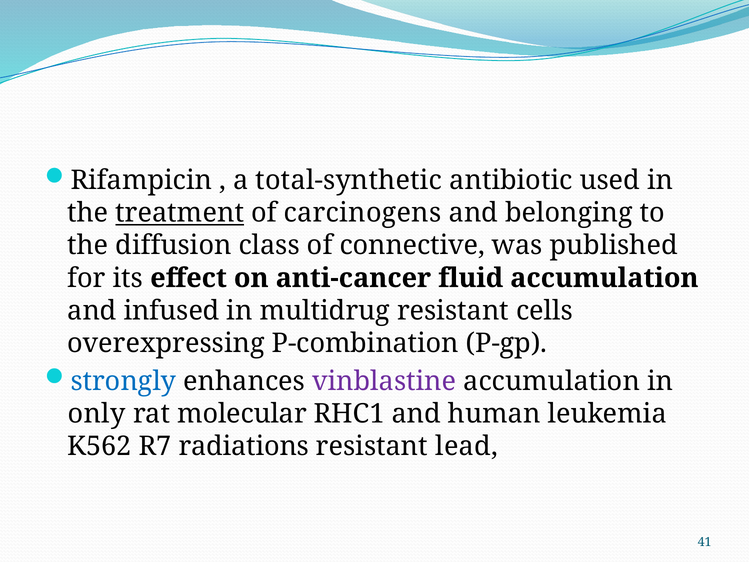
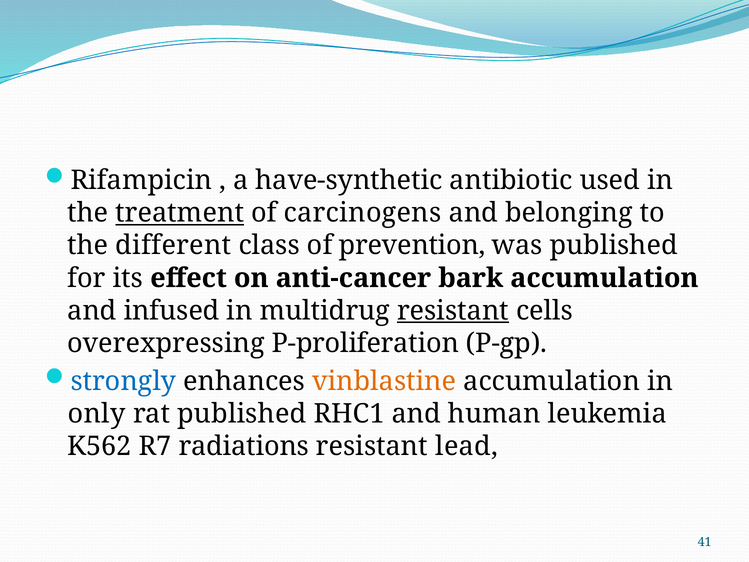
total-synthetic: total-synthetic -> have-synthetic (349, 180)
diffusion: diffusion -> different (173, 245)
connective: connective -> prevention (412, 245)
fluid: fluid -> bark (471, 278)
resistant underline: none -> present (453, 310)
P-combination: P-combination -> P-proliferation (365, 343)
vinblastine colour: purple -> orange (384, 381)
rat molecular: molecular -> published (242, 413)
